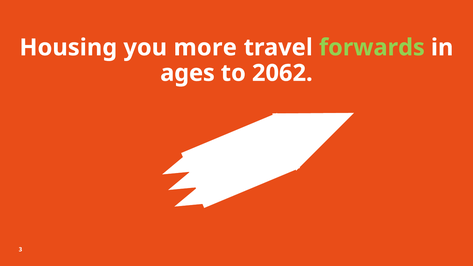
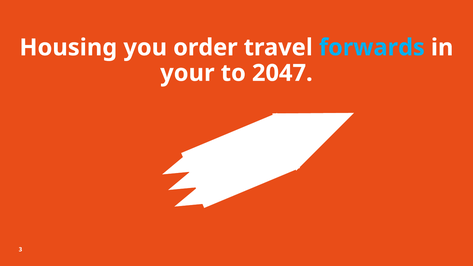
more: more -> order (205, 48)
forwards colour: light green -> light blue (372, 48)
ages: ages -> your (187, 73)
2062: 2062 -> 2047 (282, 73)
